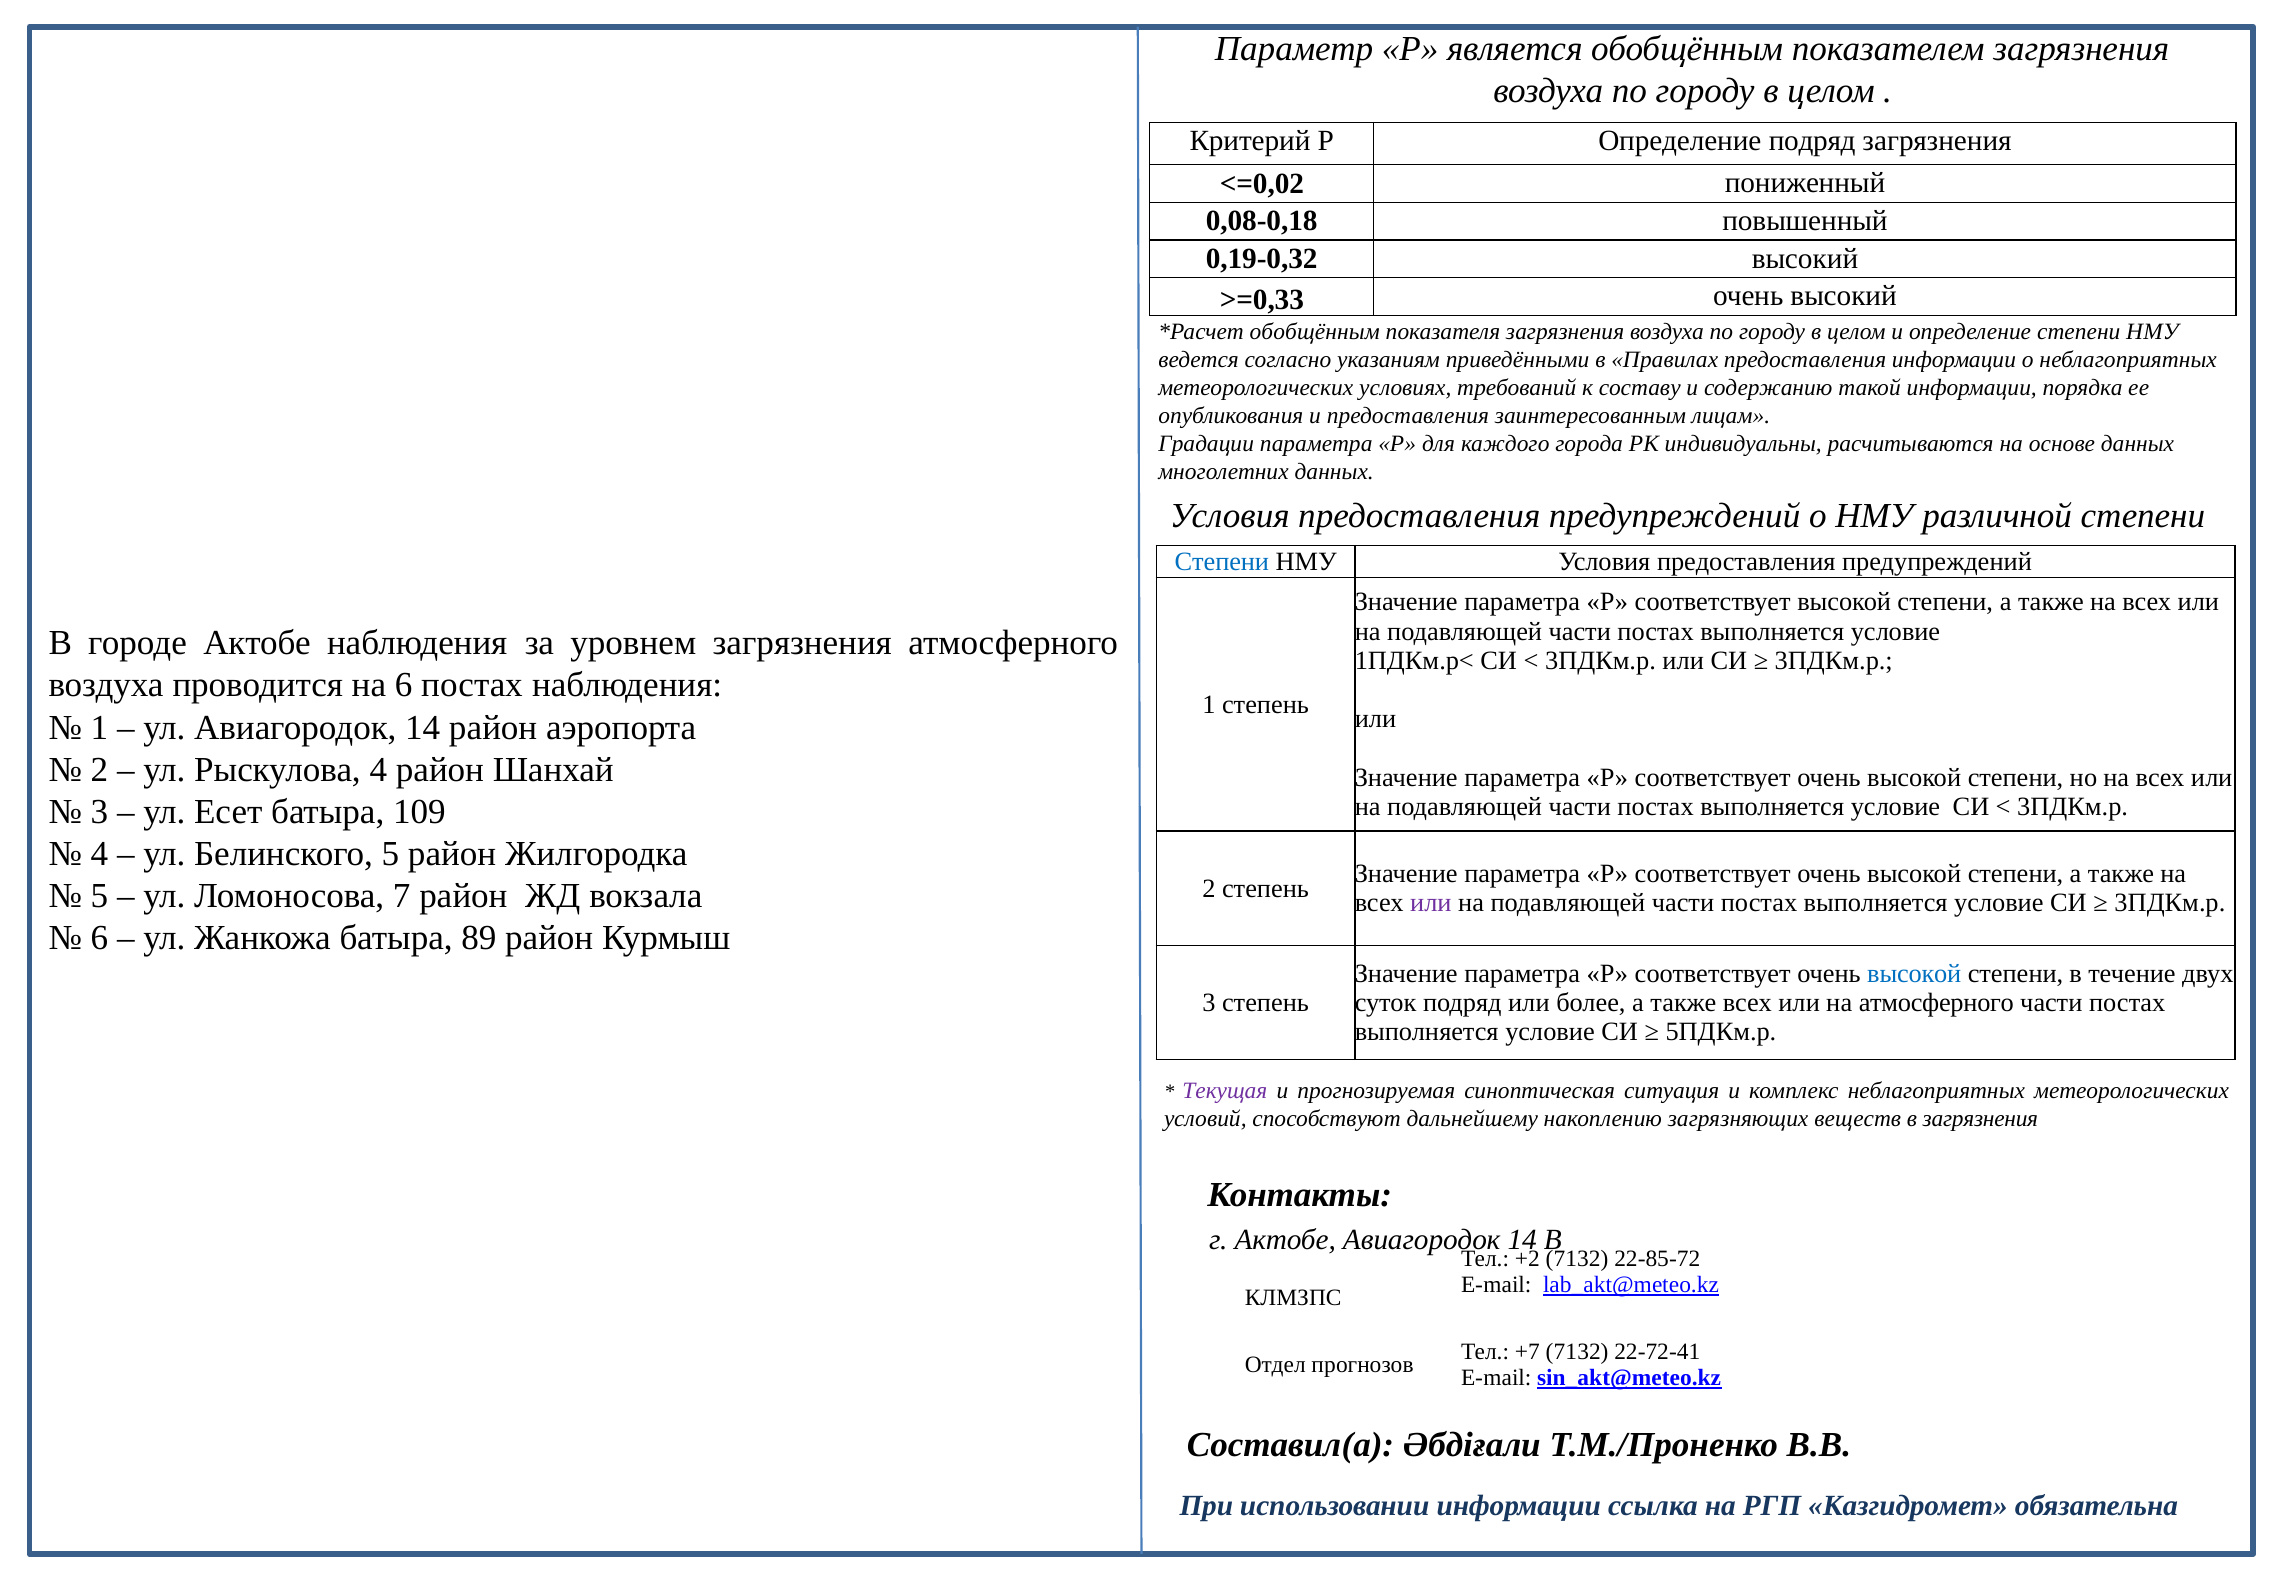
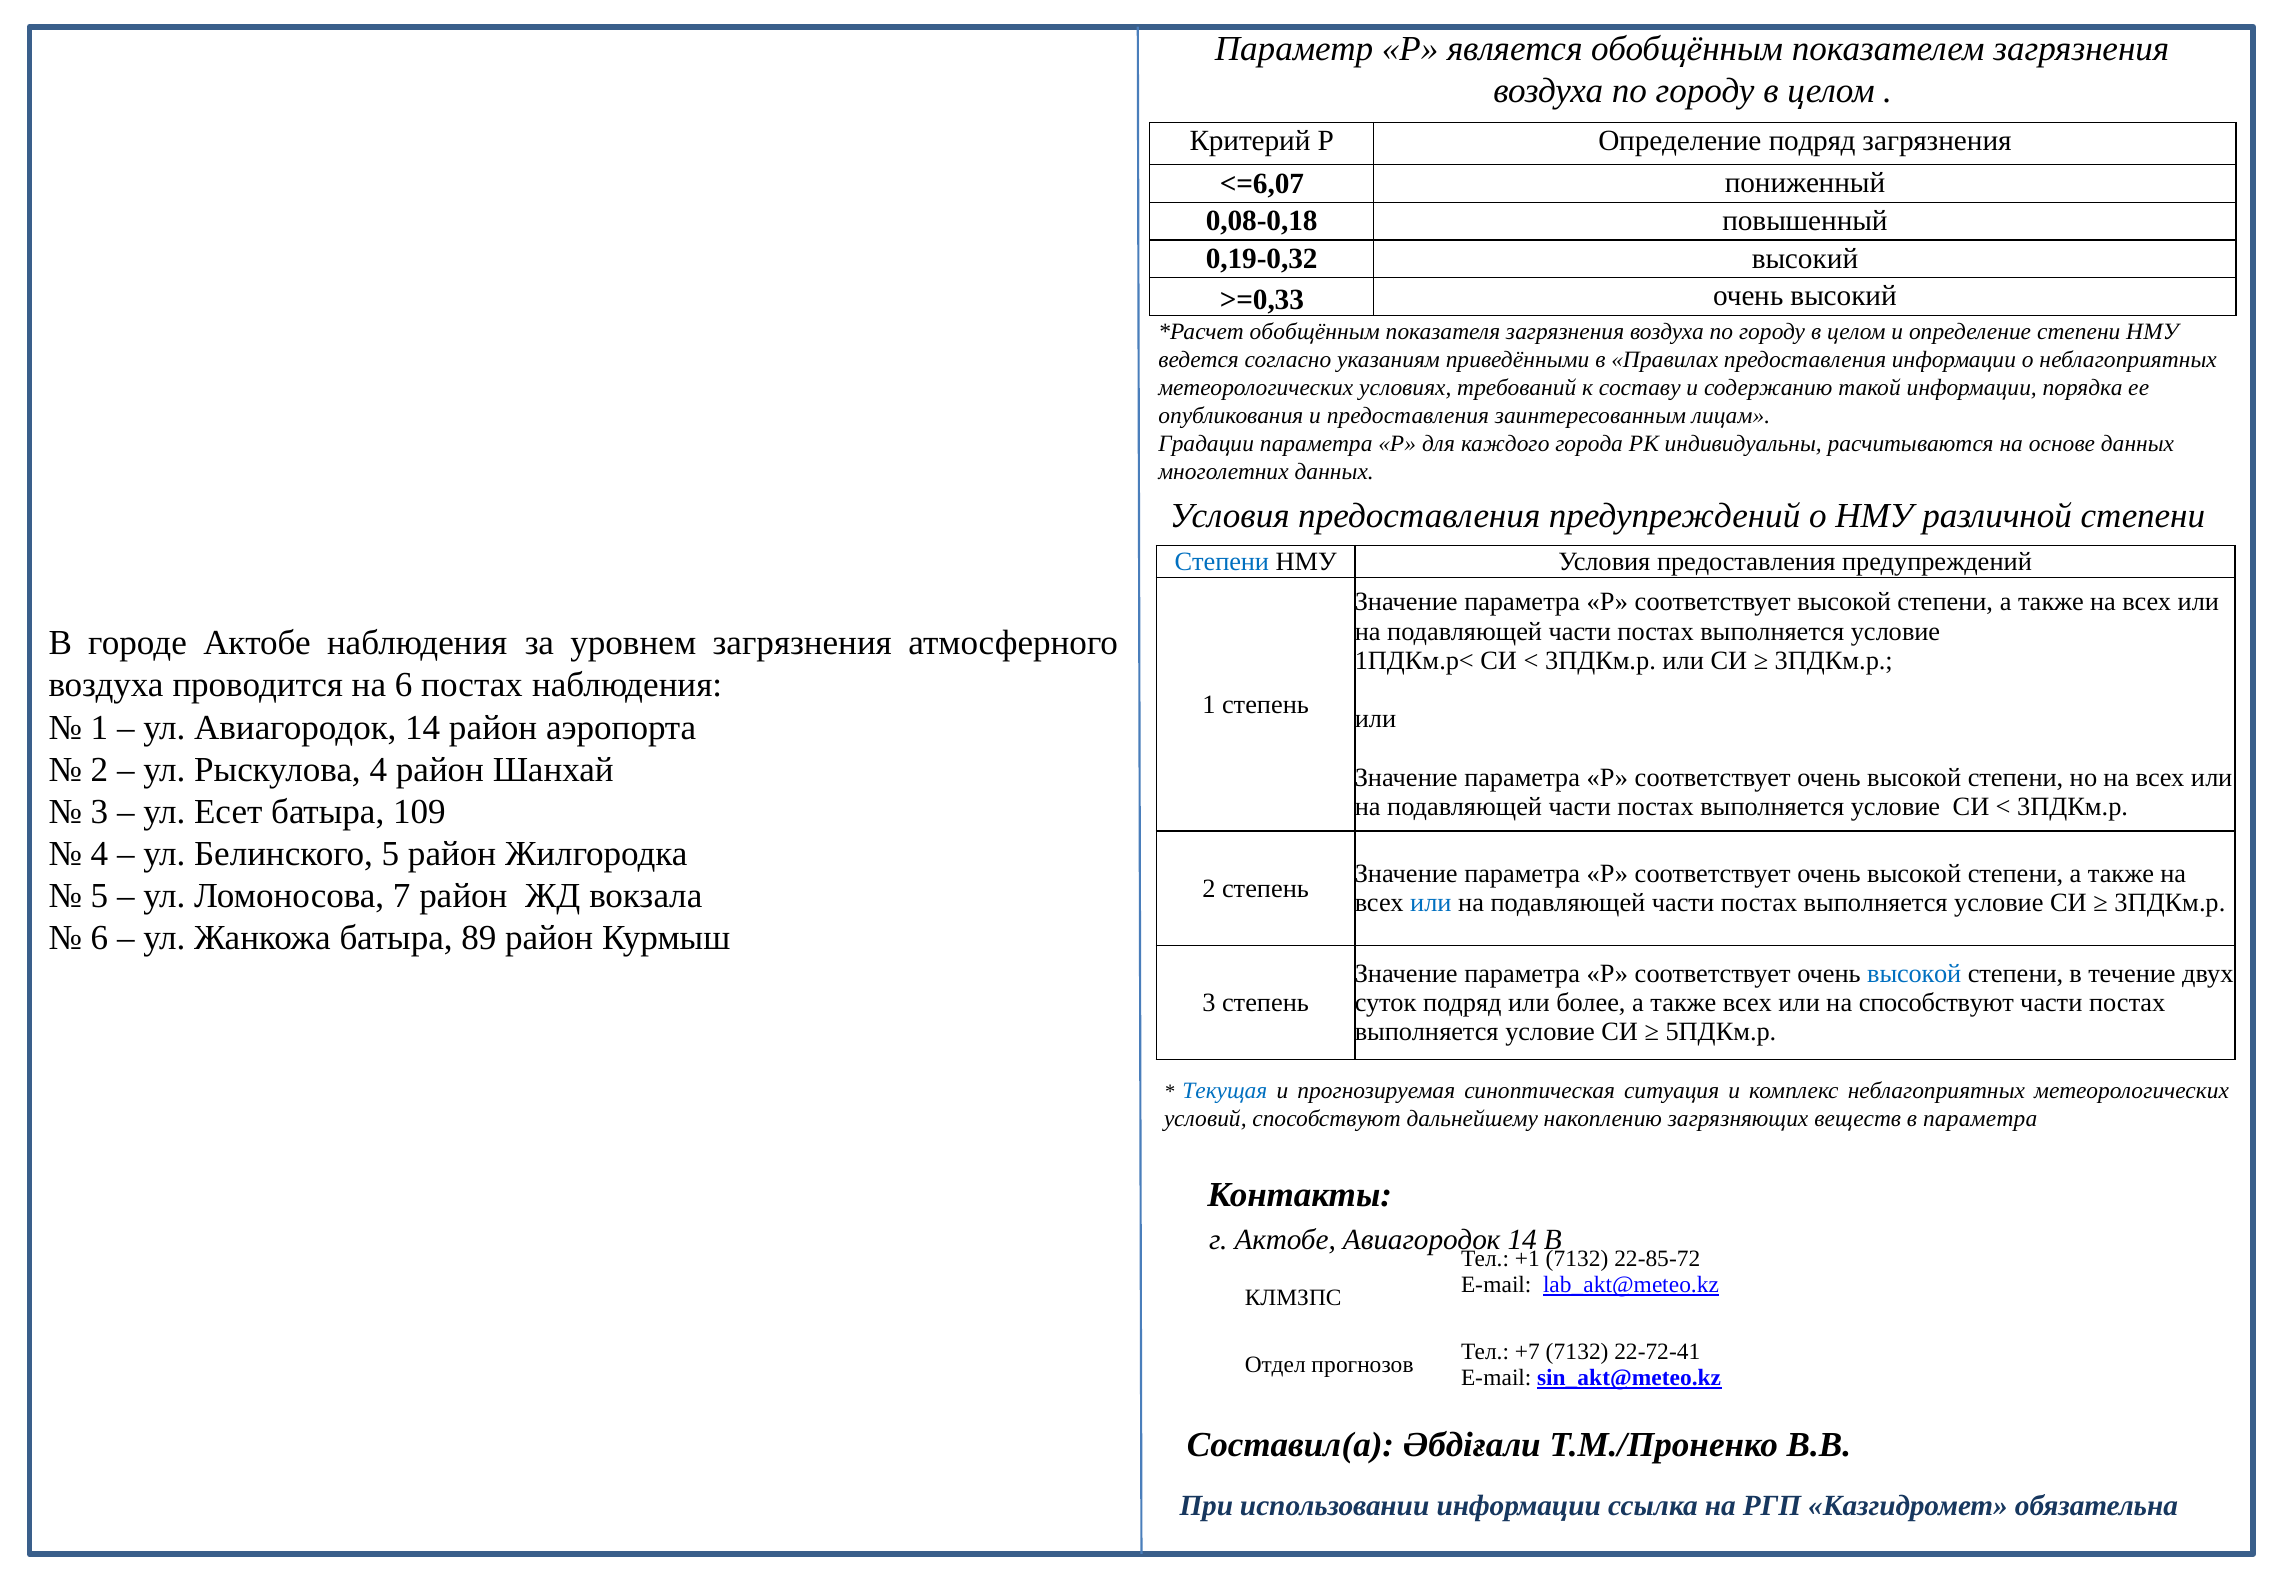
<=0,02: <=0,02 -> <=6,07 (1262, 184)
или colour: purple -> blue (1431, 903)
на атмосферного: атмосферного -> способствуют (1936, 1002)
Текущая colour: purple -> blue (1225, 1091)
в загрязнения: загрязнения -> параметра (1980, 1119)
+2: +2 -> +1 (1527, 1258)
